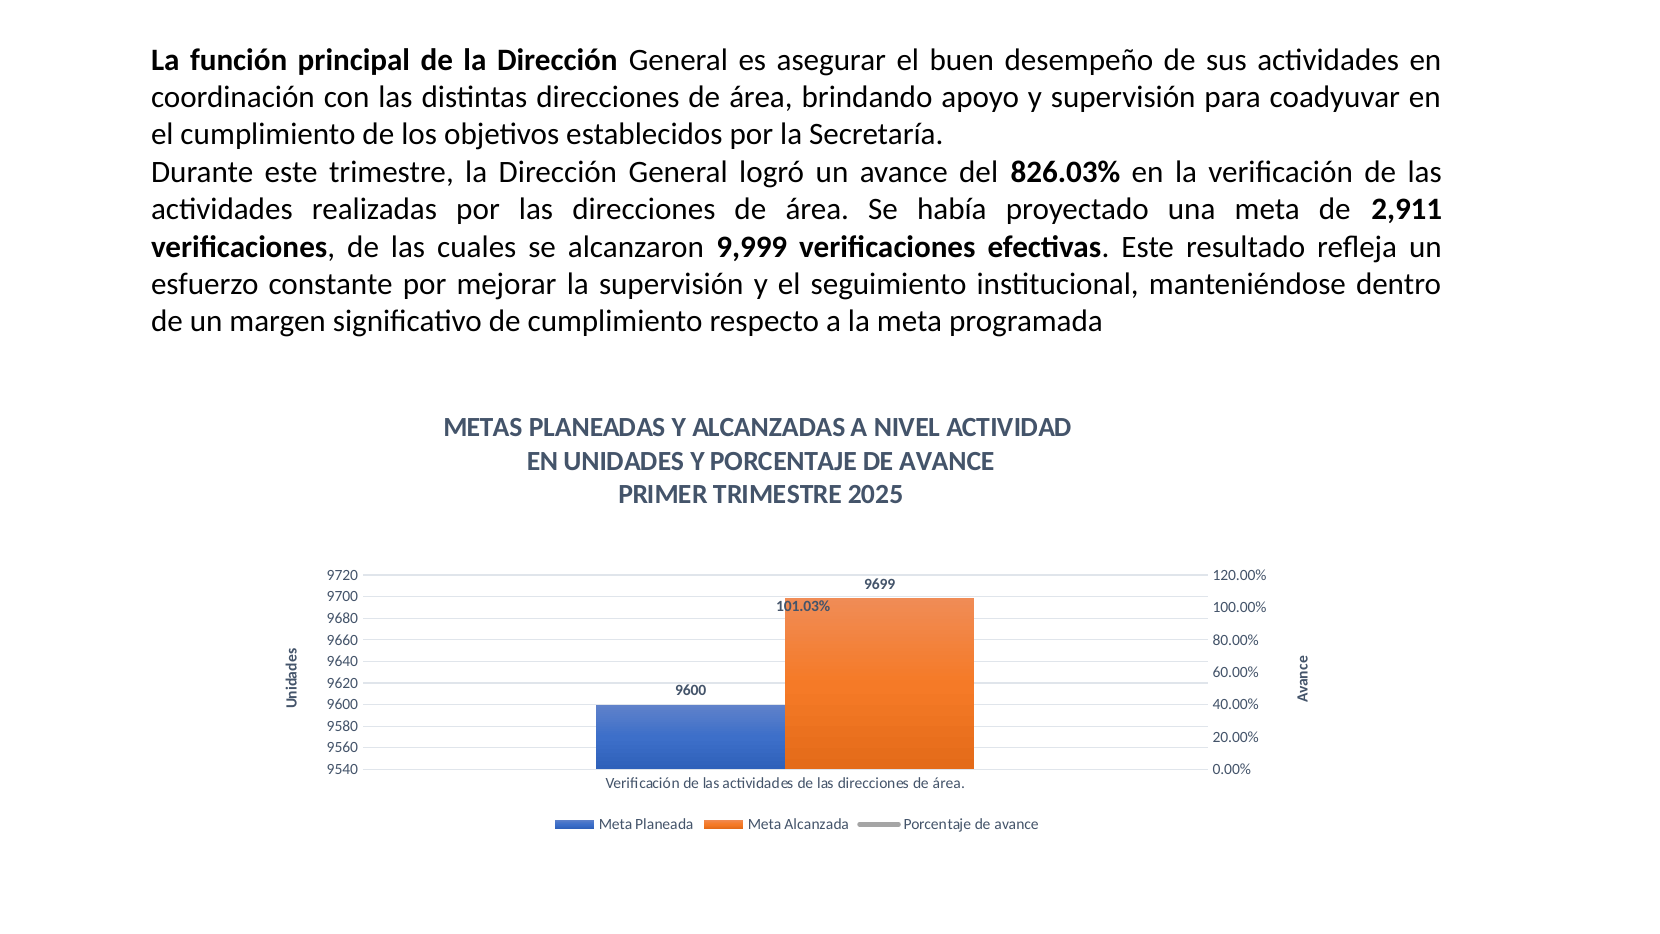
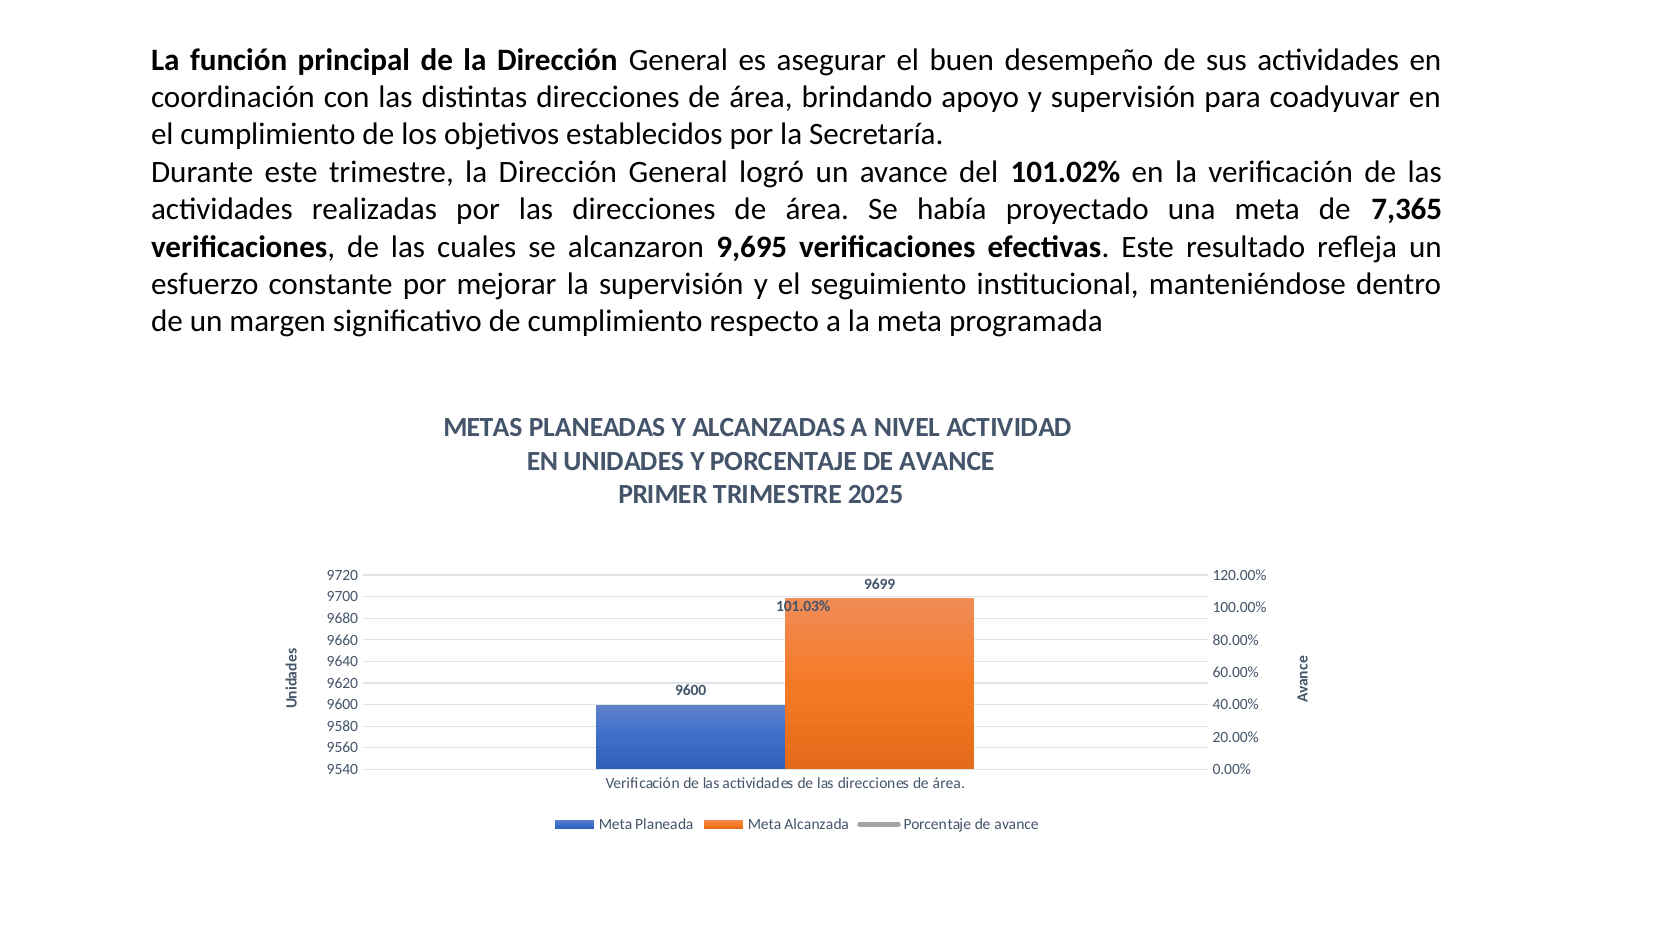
826.03%: 826.03% -> 101.02% (1065, 172)
2,911: 2,911 -> 7,365 (1407, 209)
9,999: 9,999 -> 9,695 (752, 247)
